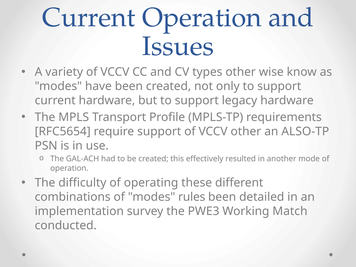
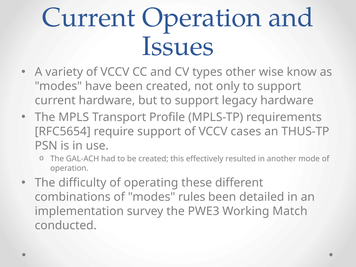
VCCV other: other -> cases (246, 131)
ALSO-TP: ALSO-TP -> THUS-TP (305, 131)
